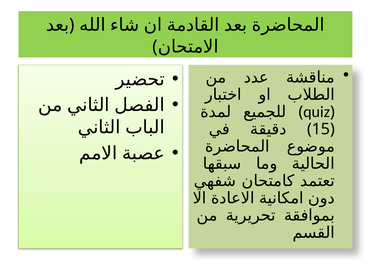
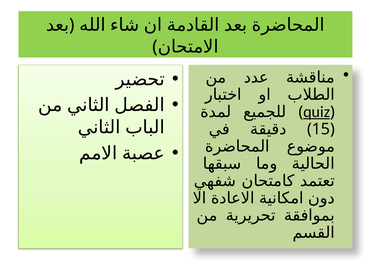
quiz underline: none -> present (317, 112)
